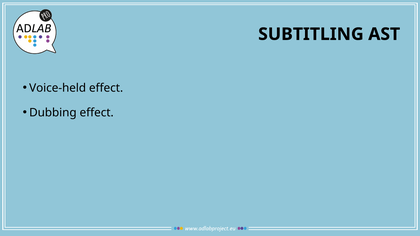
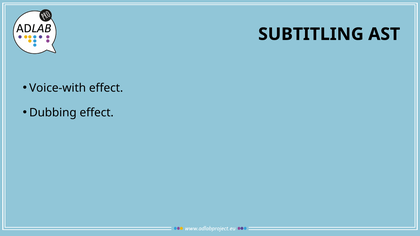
Voice-held: Voice-held -> Voice-with (58, 88)
